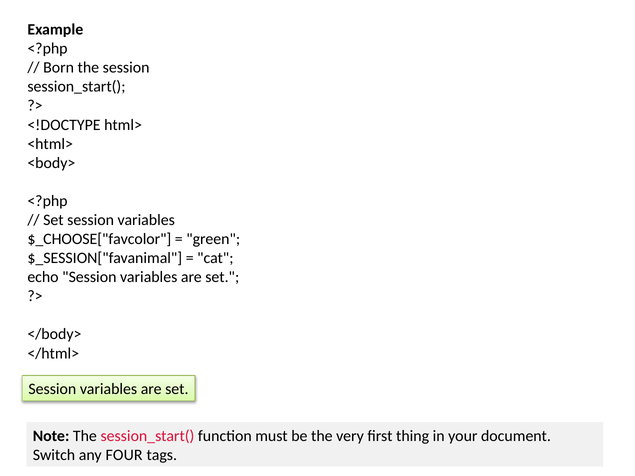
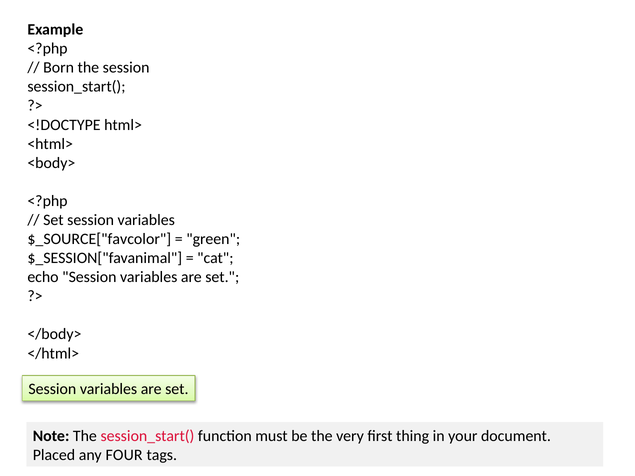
$_CHOOSE["favcolor: $_CHOOSE["favcolor -> $_SOURCE["favcolor (99, 239)
Switch: Switch -> Placed (54, 455)
